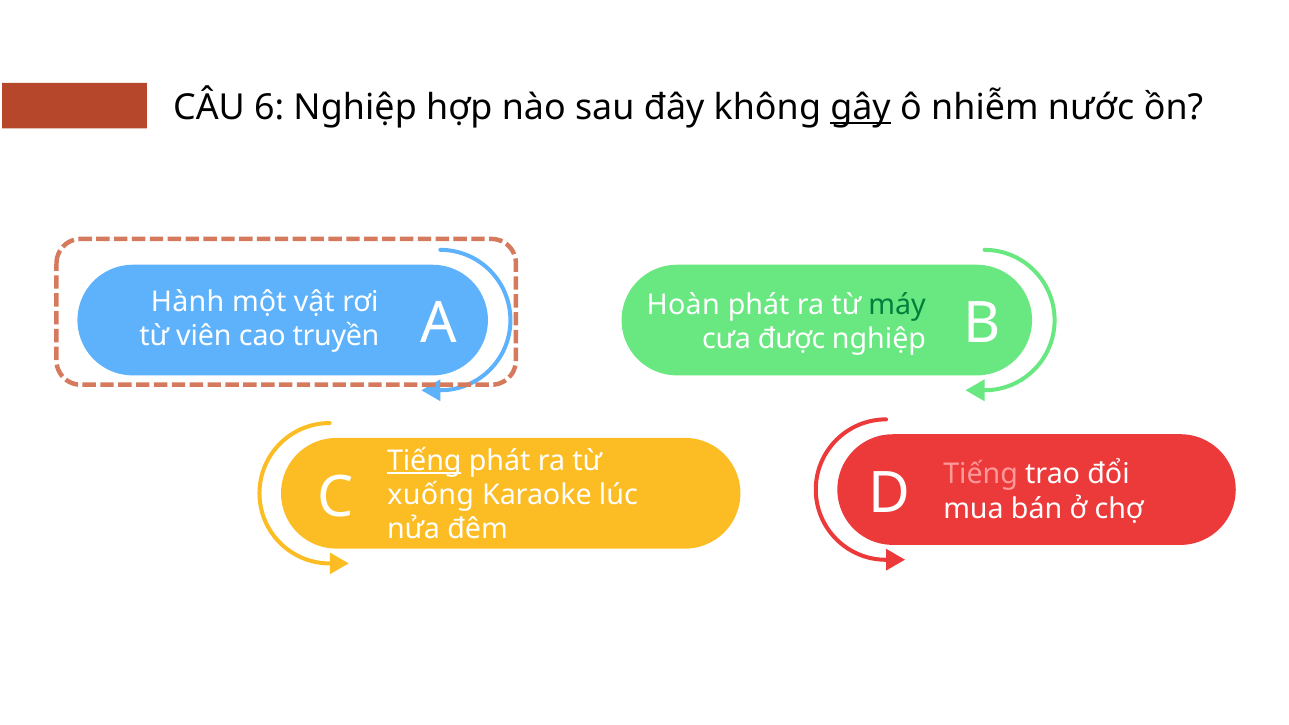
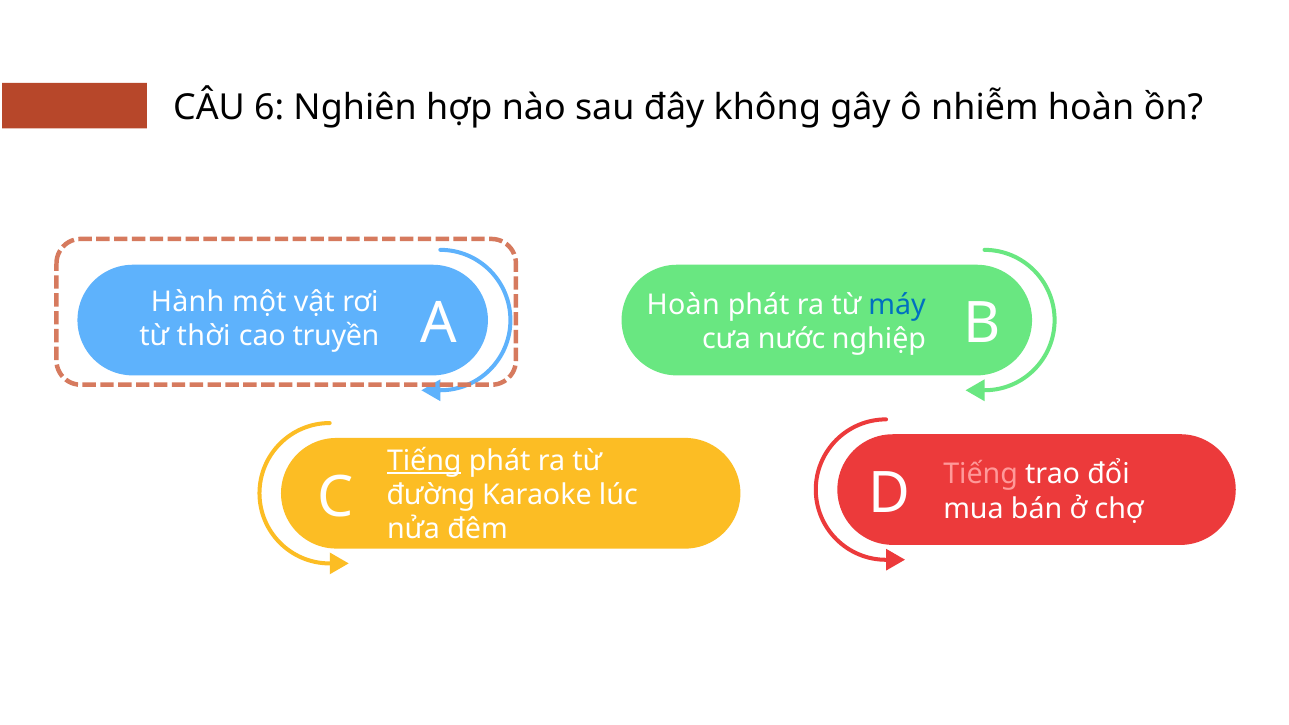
6 Nghiệp: Nghiệp -> Nghiên (355, 108)
gây underline: present -> none (861, 108)
nhiễm nước: nước -> hoàn (1091, 108)
máy colour: green -> blue (897, 305)
viên: viên -> thời (204, 337)
được: được -> nước (792, 339)
xuống: xuống -> đường (431, 495)
